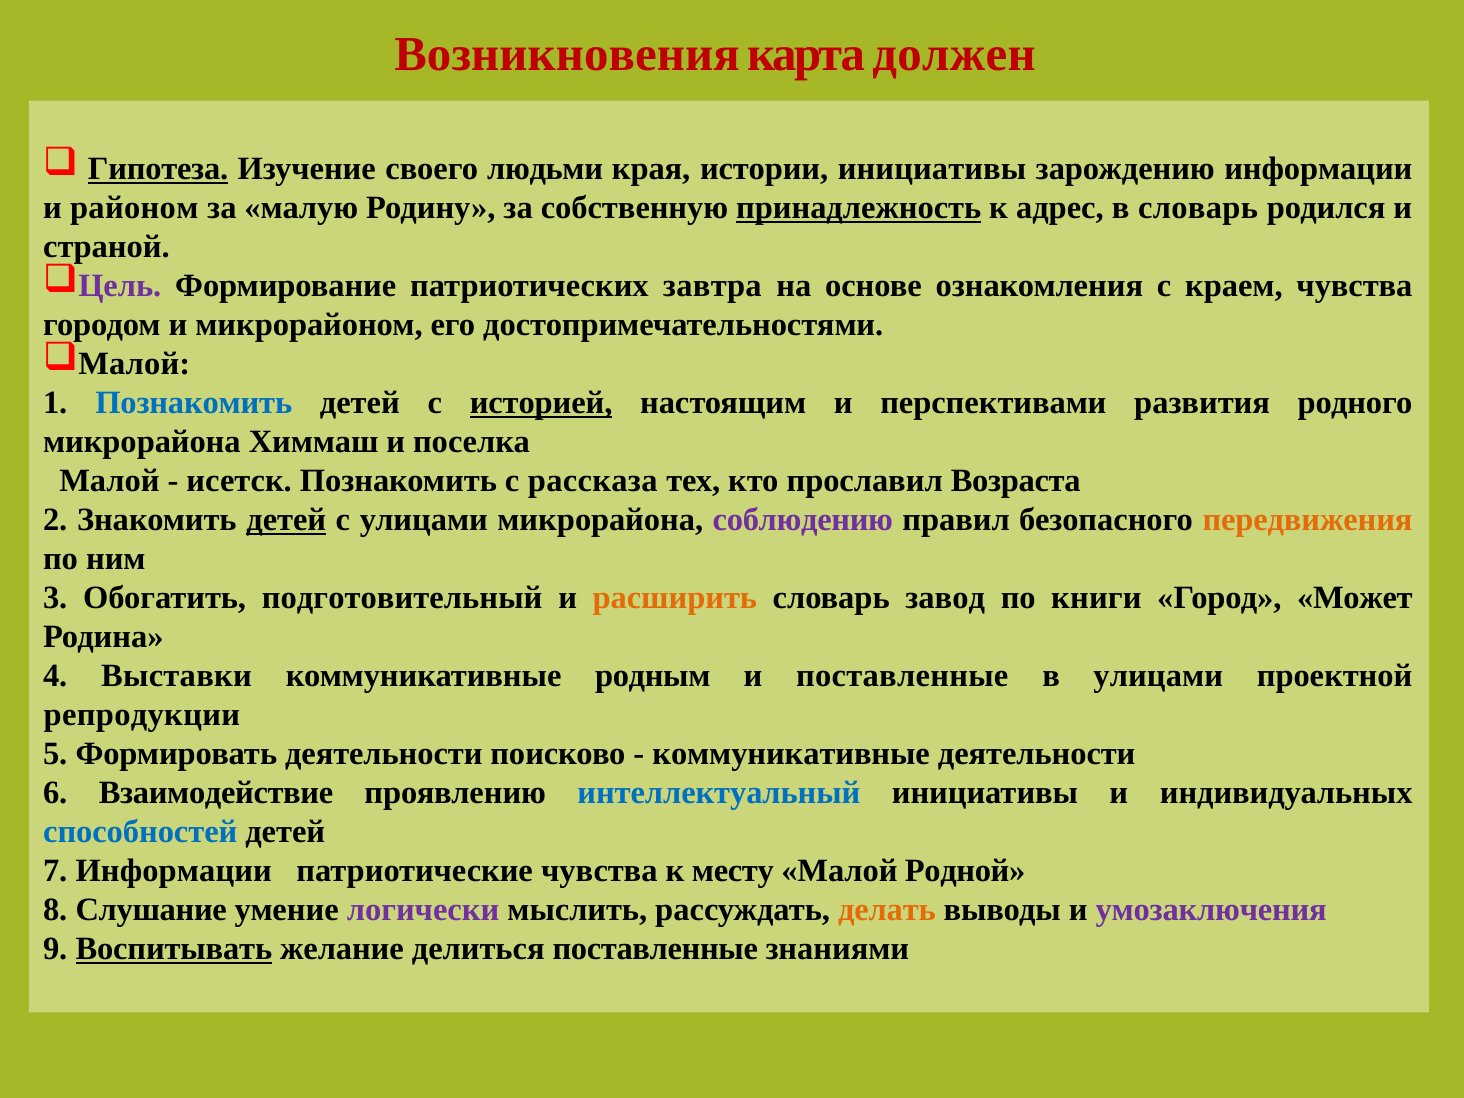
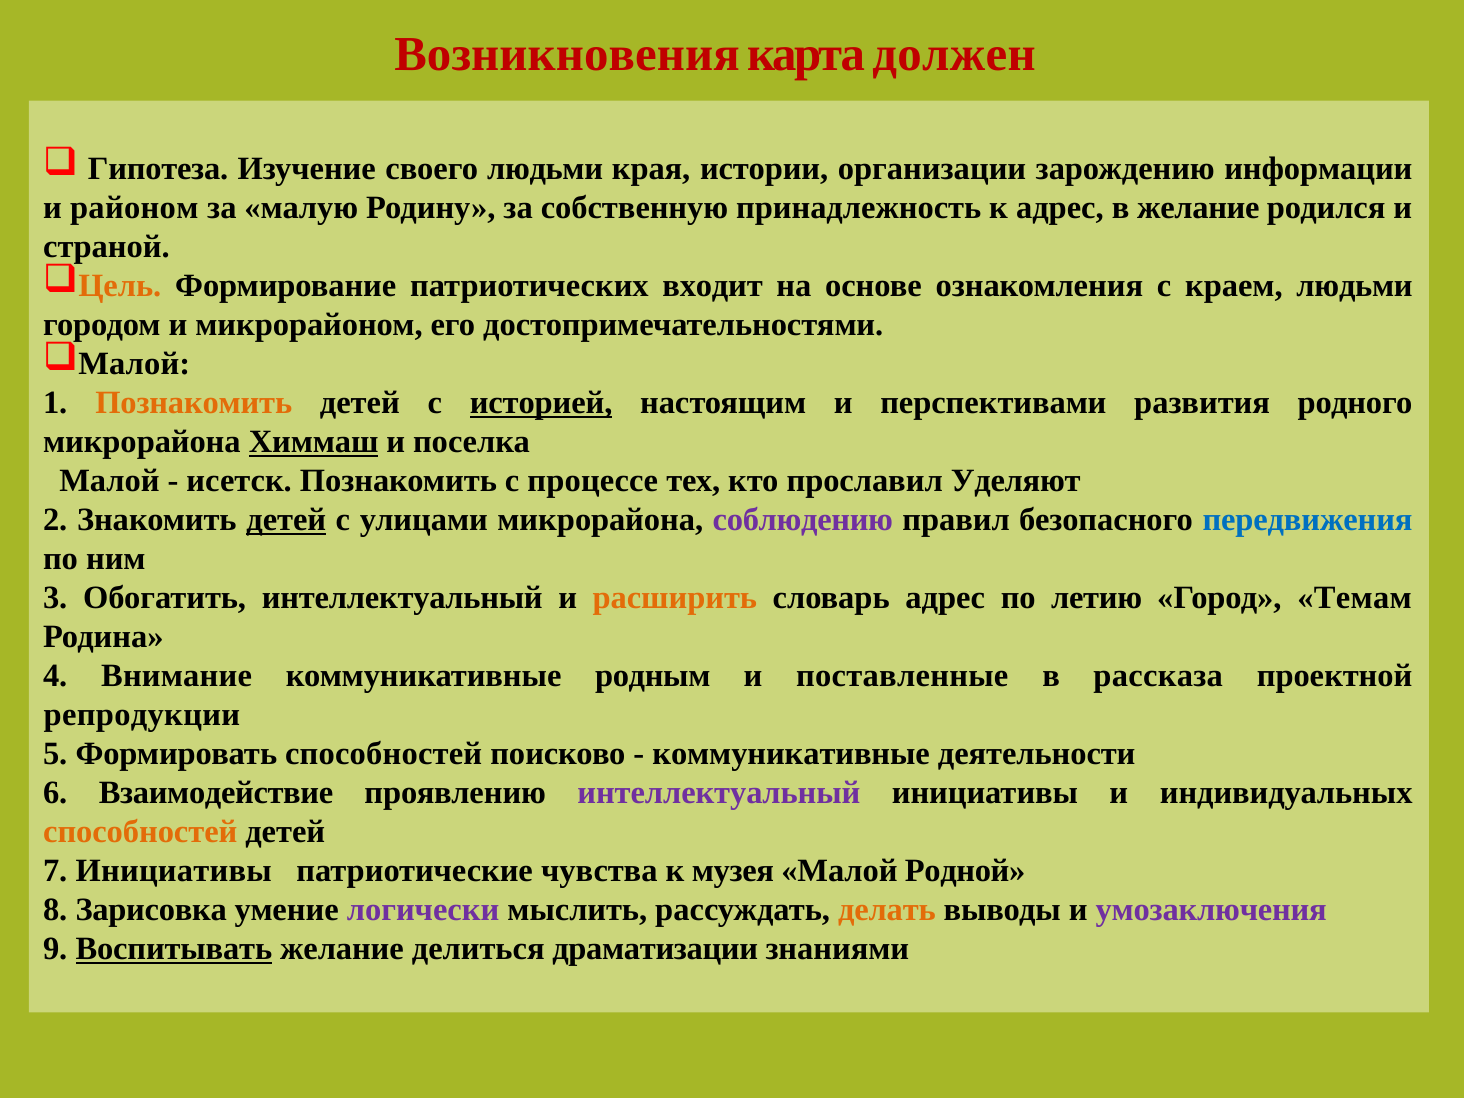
Гипотеза underline: present -> none (158, 169)
истории инициативы: инициативы -> организации (932, 169)
принадлежность underline: present -> none (859, 208)
в словарь: словарь -> желание (1198, 208)
Цель colour: purple -> orange (120, 286)
завтра: завтра -> входит (713, 286)
краем чувства: чувства -> людьми (1355, 286)
Познакомить colour: blue -> orange (194, 403)
Химмаш underline: none -> present (314, 442)
рассказа: рассказа -> процессе (593, 481)
Возраста: Возраста -> Уделяют (1016, 481)
передвижения colour: orange -> blue (1308, 520)
Обогатить подготовительный: подготовительный -> интеллектуальный (402, 598)
словарь завод: завод -> адрес (945, 598)
книги: книги -> летию (1097, 598)
Может: Может -> Темам (1355, 598)
Выставки: Выставки -> Внимание (177, 676)
в улицами: улицами -> рассказа (1158, 676)
Формировать деятельности: деятельности -> способностей (384, 754)
интеллектуальный colour: blue -> purple (719, 793)
способностей colour: blue -> orange (140, 832)
7 Информации: Информации -> Инициативы (174, 871)
месту: месту -> музея (733, 871)
Слушание: Слушание -> Зарисовка (151, 910)
делиться поставленные: поставленные -> драматизации (655, 949)
